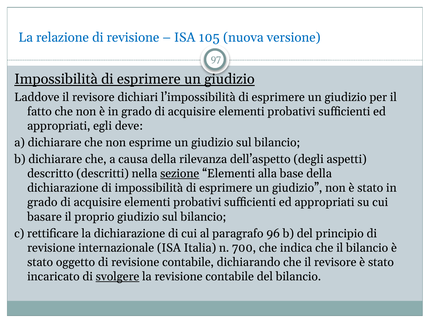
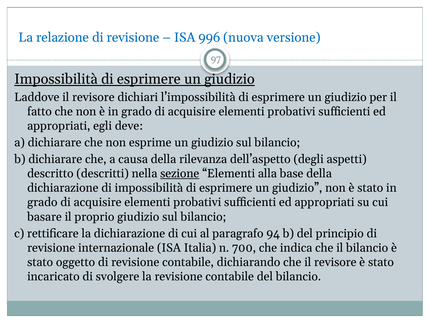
105: 105 -> 996 (209, 37)
96: 96 -> 94 (273, 233)
svolgere underline: present -> none (118, 276)
